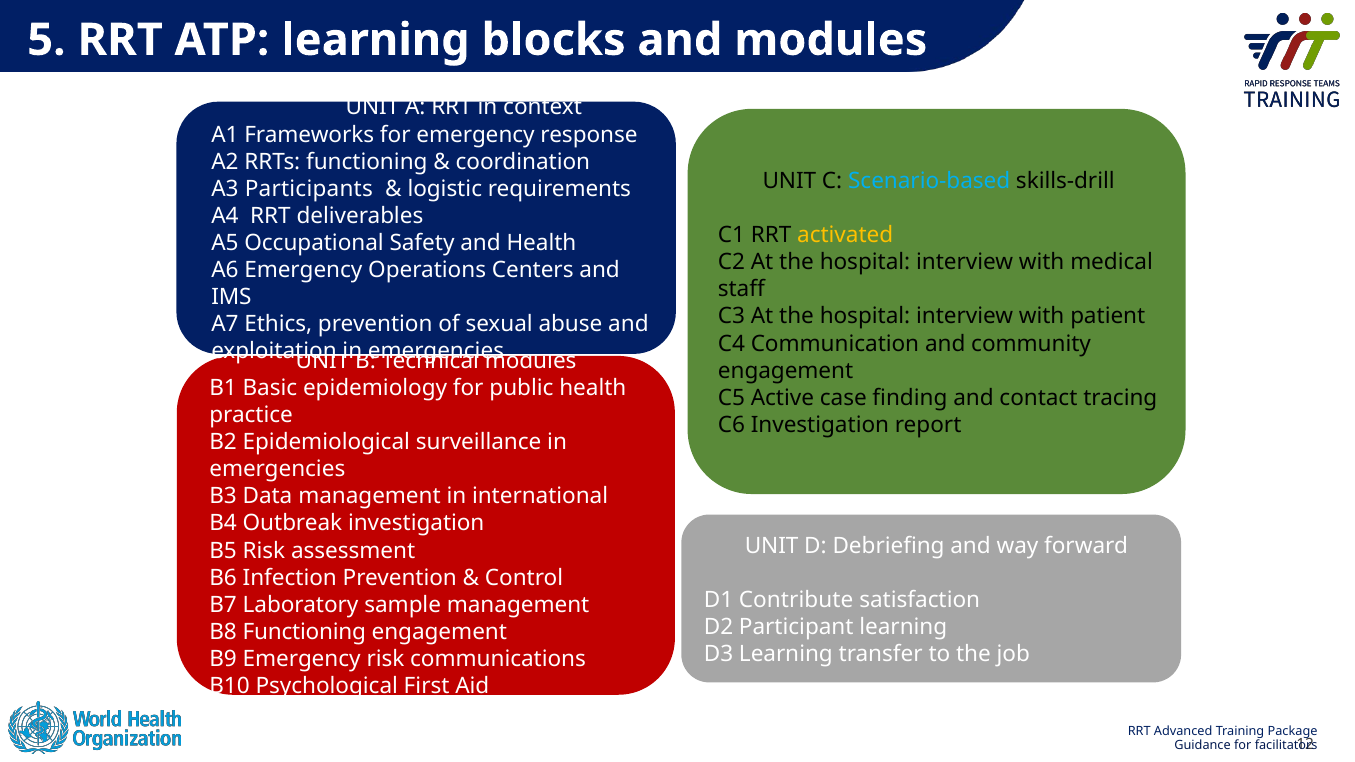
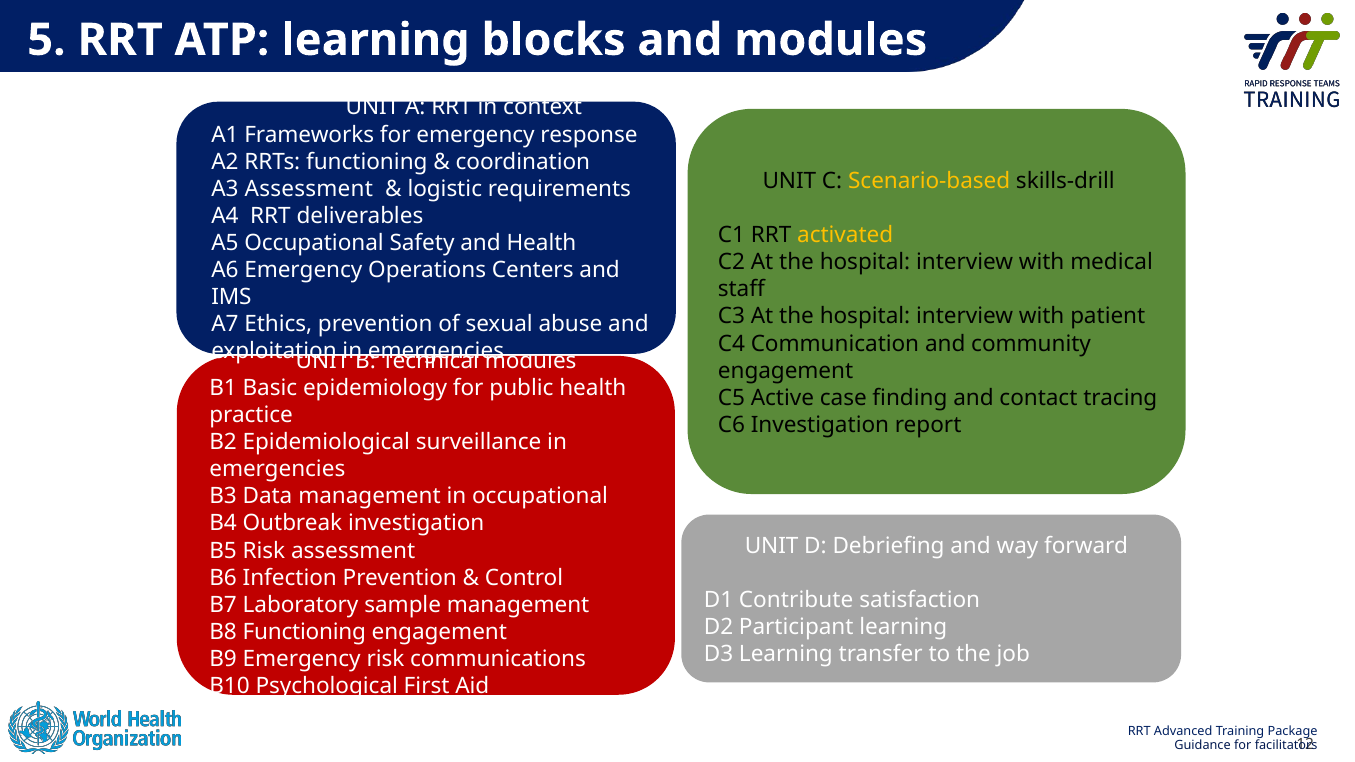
Scenario-based colour: light blue -> yellow (929, 181)
A3 Participants: Participants -> Assessment (309, 189)
in international: international -> occupational (540, 497)
